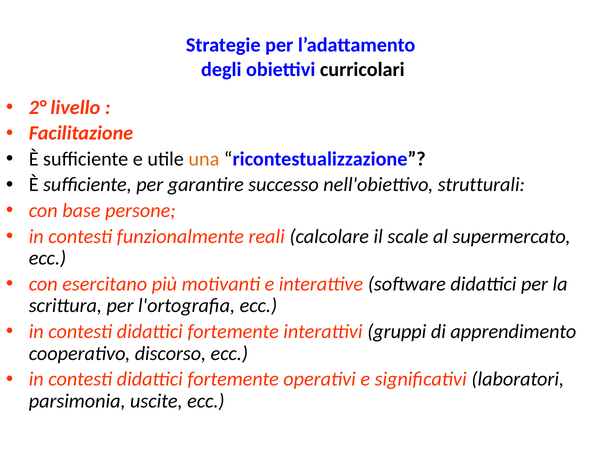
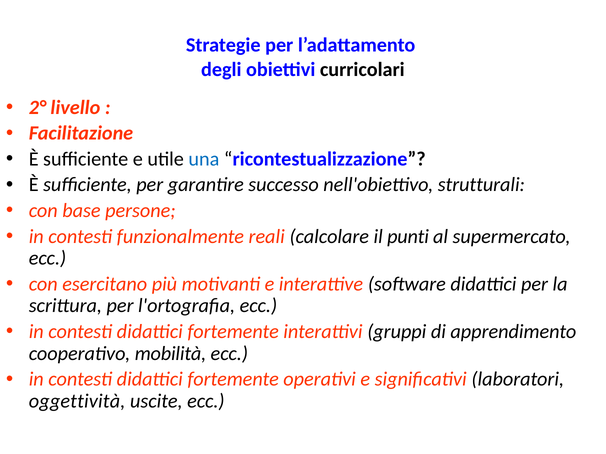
una colour: orange -> blue (204, 159)
scale: scale -> punti (408, 237)
discorso: discorso -> mobilità (170, 354)
parsimonia: parsimonia -> oggettività (77, 401)
